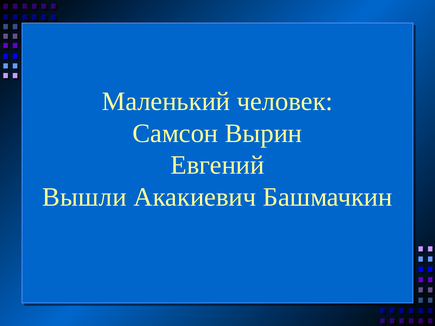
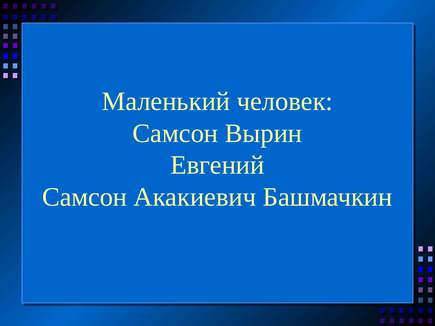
Вышли: Вышли -> Самсон (85, 197)
